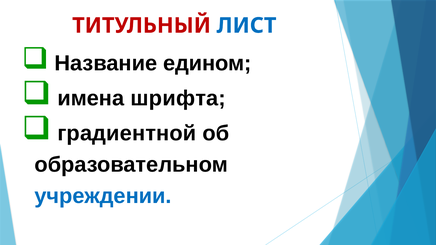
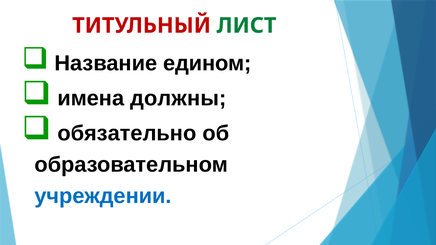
ЛИСТ colour: blue -> green (247, 26)
шрифта: шрифта -> должны (178, 98)
градиентной: градиентной -> обязательно (127, 133)
